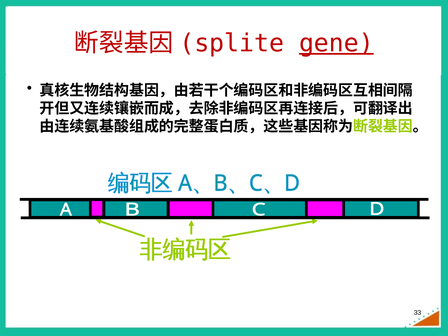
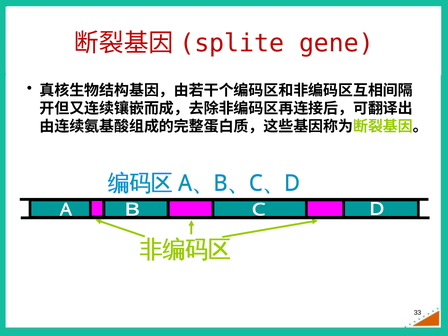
gene underline: present -> none (336, 43)
